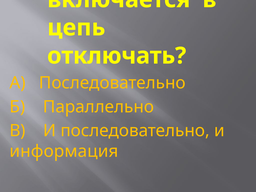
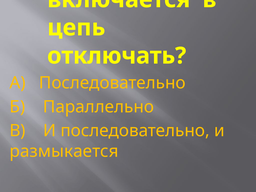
информация: информация -> размыкается (64, 151)
